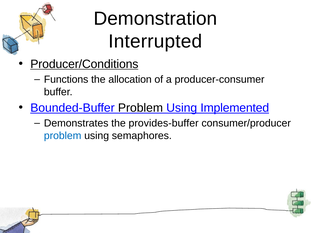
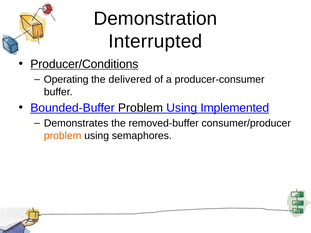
Functions: Functions -> Operating (66, 80)
allocation: allocation -> delivered (130, 80)
provides-buffer: provides-buffer -> removed-buffer (164, 123)
problem colour: blue -> orange (63, 136)
